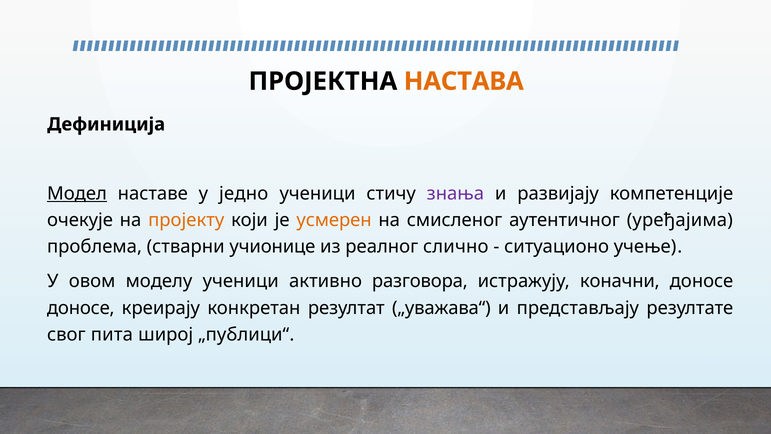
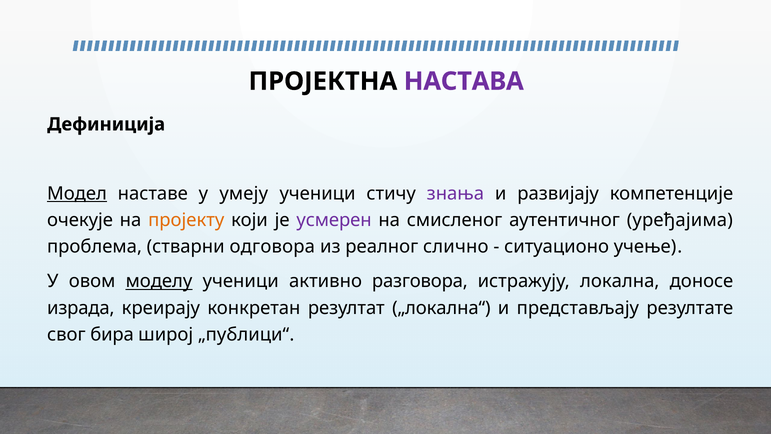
НАСТАВА colour: orange -> purple (464, 81)
једно: једно -> умеју (244, 193)
усмерен colour: orange -> purple (334, 220)
учионице: учионице -> одговора (272, 247)
моделу underline: none -> present (159, 281)
коначни: коначни -> локална (620, 281)
доносе: доносе -> израда (81, 308)
„уважава“: „уважава“ -> „локална“ (441, 308)
пита: пита -> бира (112, 334)
